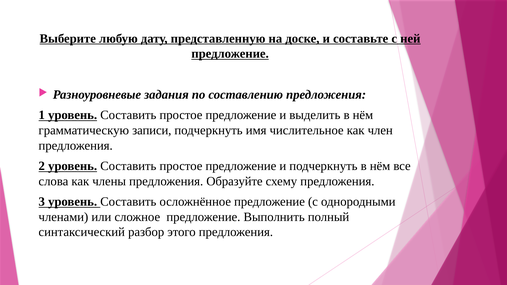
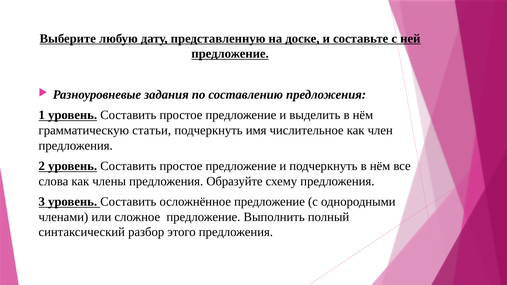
записи: записи -> статьи (152, 130)
